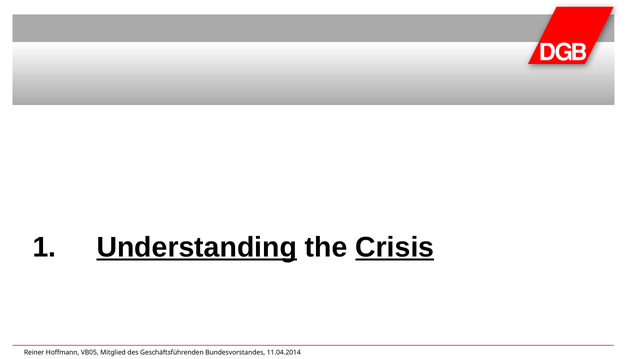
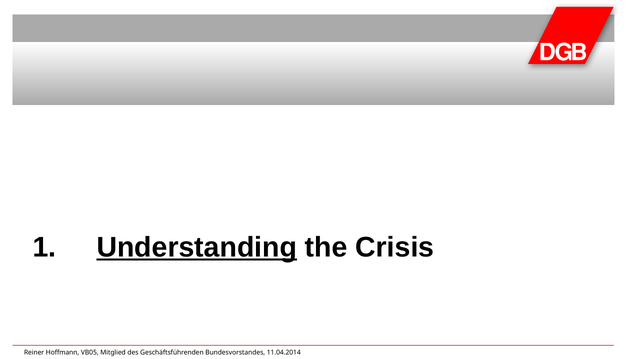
Crisis underline: present -> none (395, 248)
